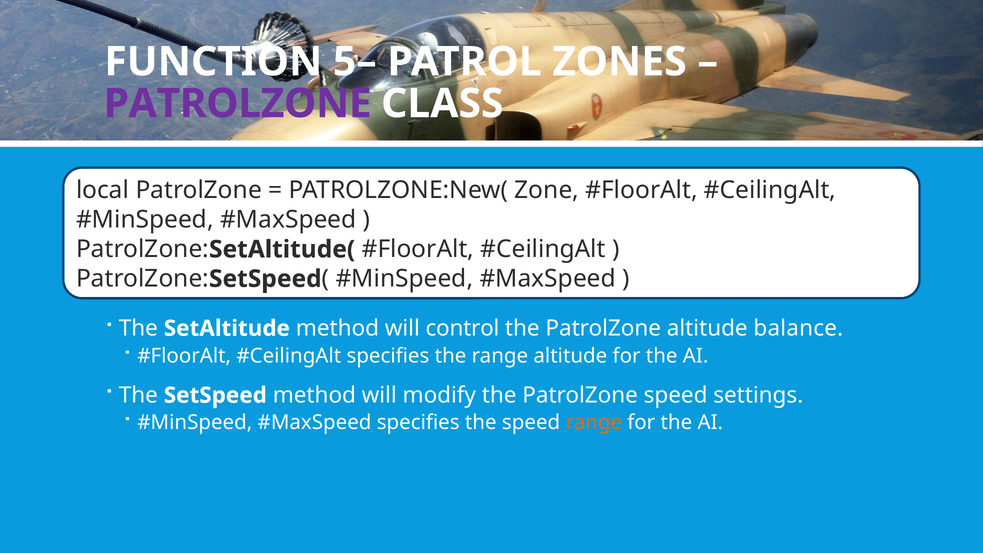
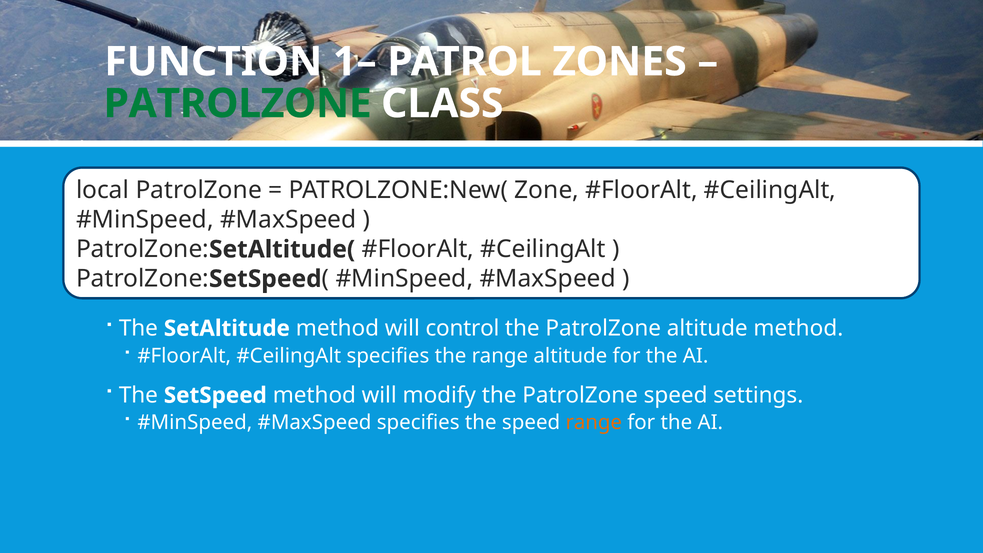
5–: 5– -> 1– (355, 62)
PATROLZONE colour: purple -> green (238, 104)
altitude balance: balance -> method (798, 328)
